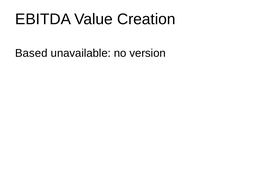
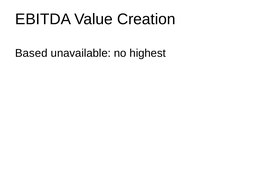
version: version -> highest (148, 53)
